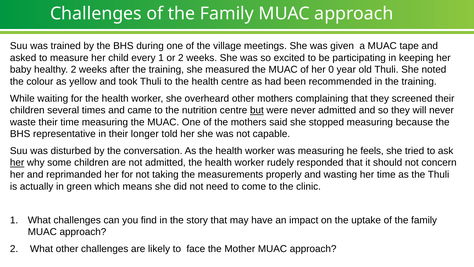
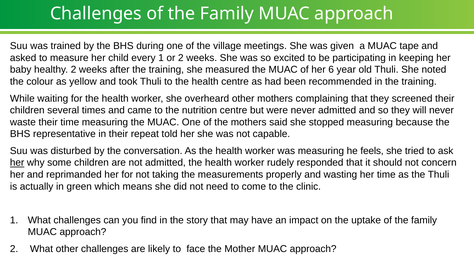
0: 0 -> 6 (331, 70)
but underline: present -> none (257, 110)
longer: longer -> repeat (145, 134)
